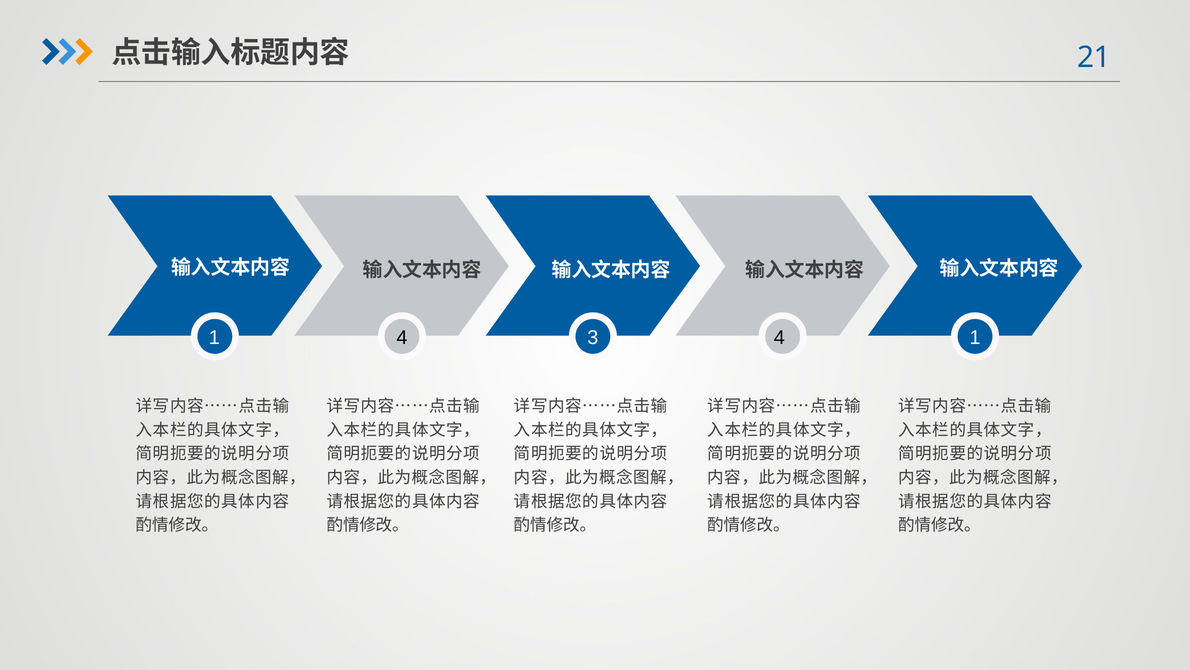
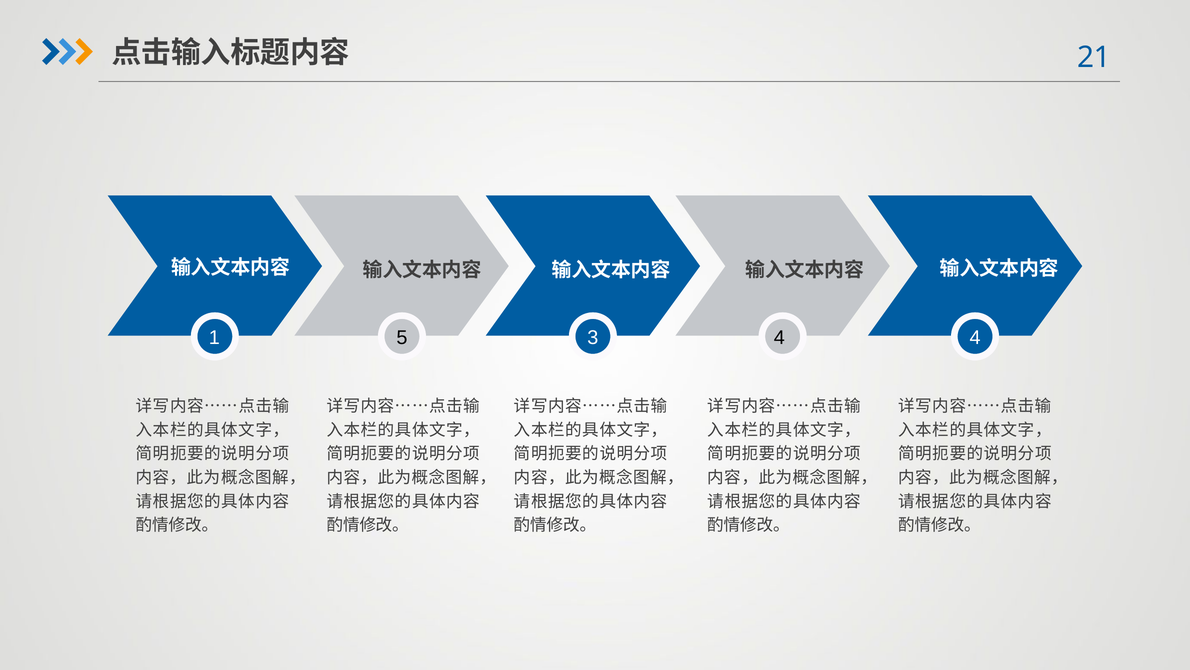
1 4: 4 -> 5 (402, 338)
4 1: 1 -> 4 (975, 338)
